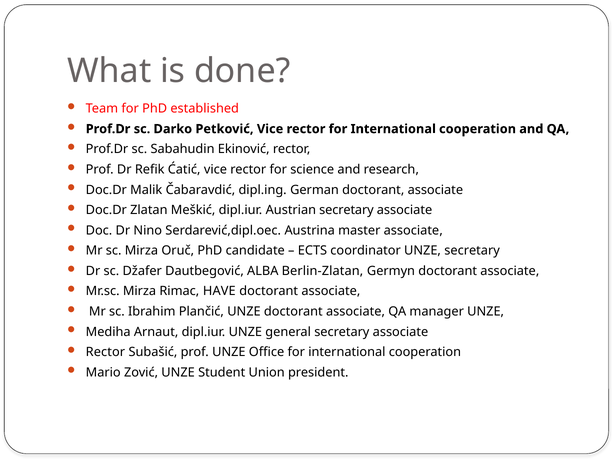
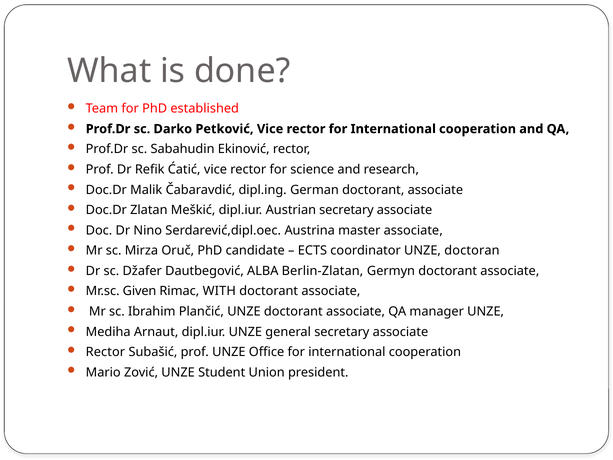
UNZE secretary: secretary -> doctoran (472, 251)
Mr.sc Mirza: Mirza -> Given (140, 291)
HAVE: HAVE -> WITH (219, 291)
